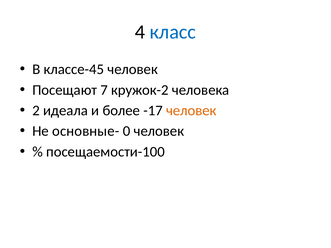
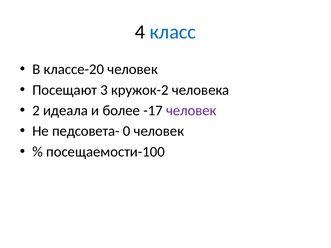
классе-45: классе-45 -> классе-20 (74, 69)
7: 7 -> 3 (104, 90)
человек colour: orange -> purple (191, 111)
основные-: основные- -> педсовета- (86, 131)
